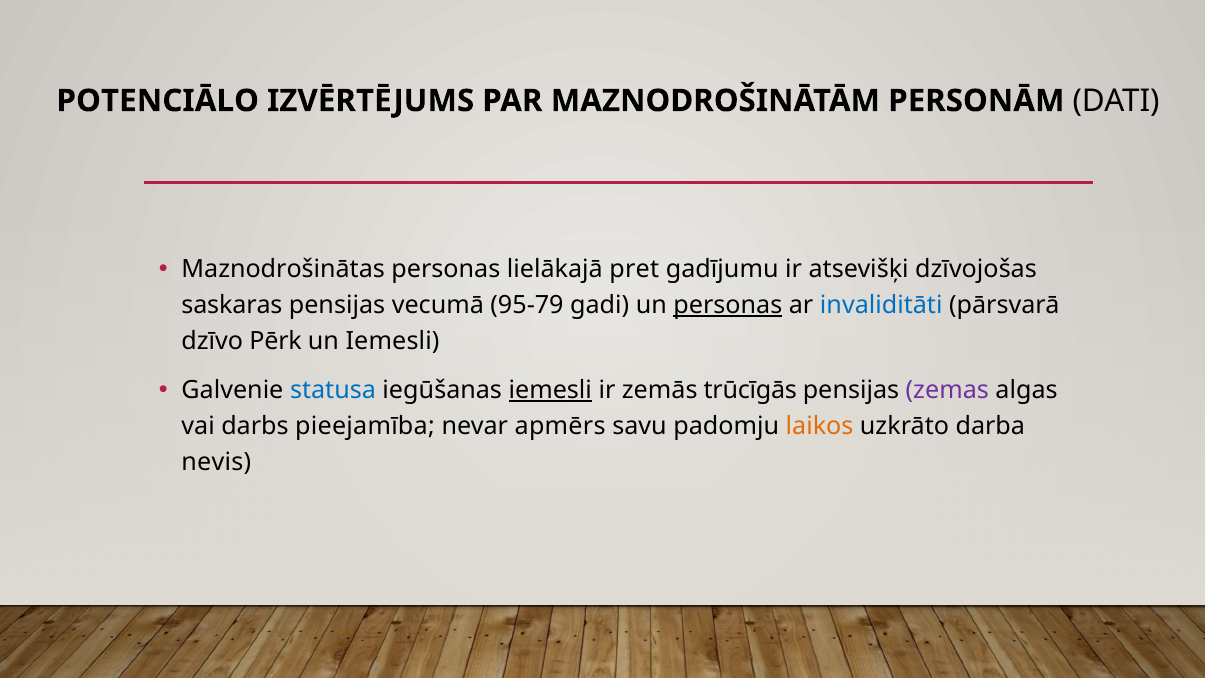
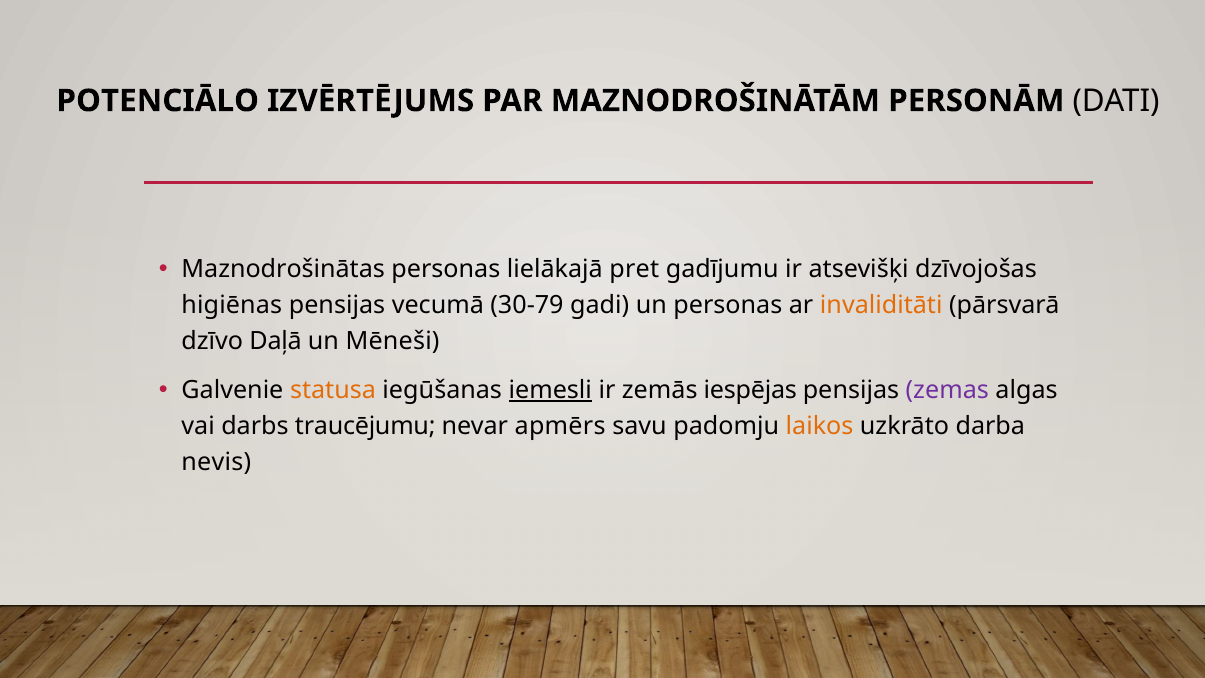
saskaras: saskaras -> higiēnas (232, 305)
95-79: 95-79 -> 30-79 (527, 305)
personas underline: present -> none (728, 305)
invaliditāti colour: blue -> orange (881, 305)
Pērk: Pērk -> Daļā (276, 341)
un Iemesli: Iemesli -> Mēneši (393, 341)
statusa colour: blue -> orange (333, 390)
trūcīgās: trūcīgās -> iespējas (750, 390)
pieejamība: pieejamība -> traucējumu (365, 426)
